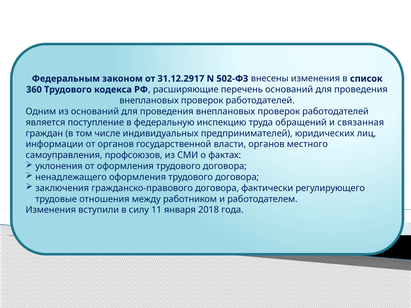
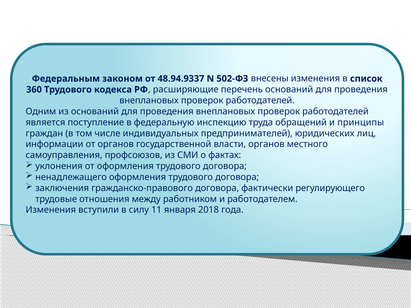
31.12.2917: 31.12.2917 -> 48.94.9337 (181, 79)
связанная: связанная -> принципы (361, 123)
